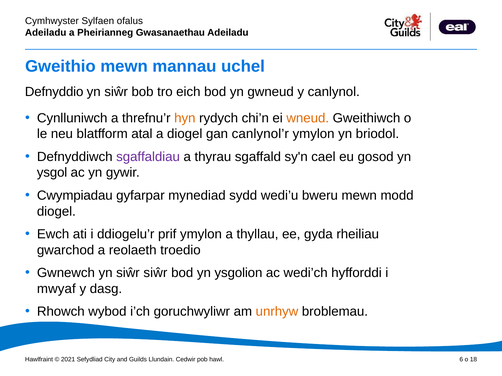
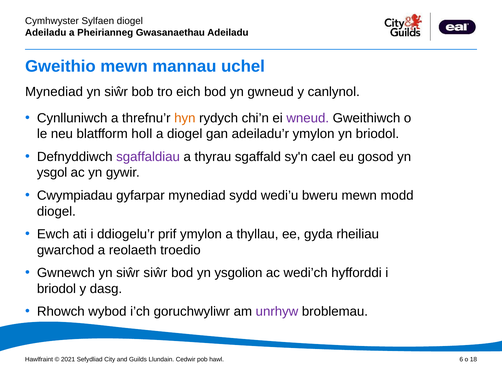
ofalus: ofalus -> diogel (130, 21)
Defnyddio: Defnyddio -> Mynediad (54, 92)
wneud colour: orange -> purple (308, 118)
atal: atal -> holl (142, 134)
canlynol’r: canlynol’r -> adeiladu’r (260, 134)
mwyaf: mwyaf -> briodol (56, 289)
unrhyw colour: orange -> purple (277, 312)
